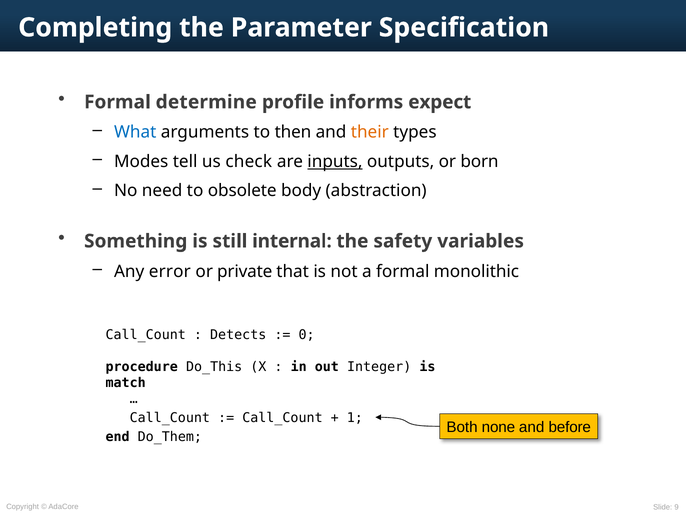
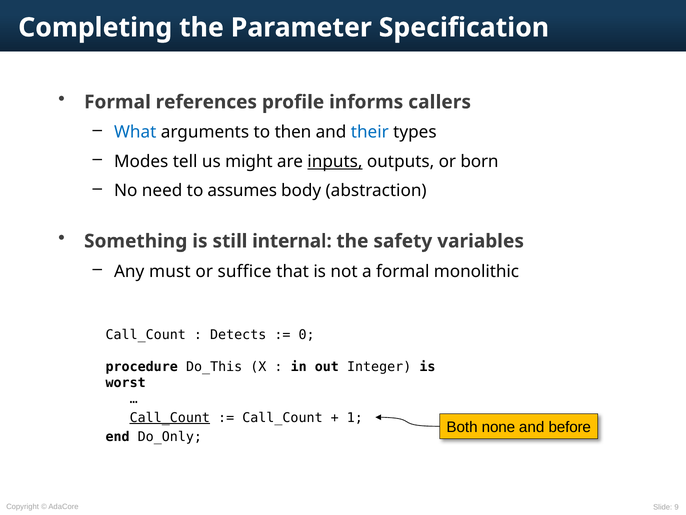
determine: determine -> references (206, 102)
expect: expect -> callers (440, 102)
their colour: orange -> blue (370, 132)
check: check -> might (249, 161)
obsolete: obsolete -> assumes (242, 190)
error: error -> must (170, 271)
private: private -> suffice (245, 271)
match: match -> worst (126, 382)
Call_Count underline: none -> present (170, 417)
Do_Them: Do_Them -> Do_Only (170, 436)
